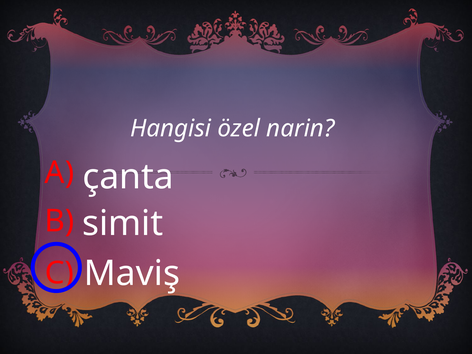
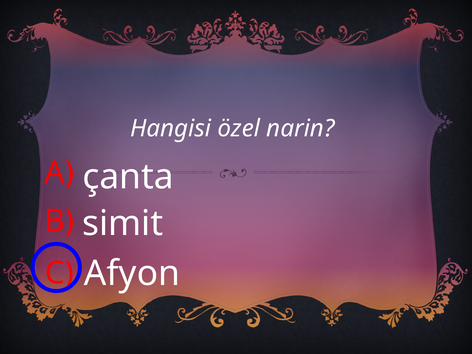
Maviş: Maviş -> Afyon (132, 274)
